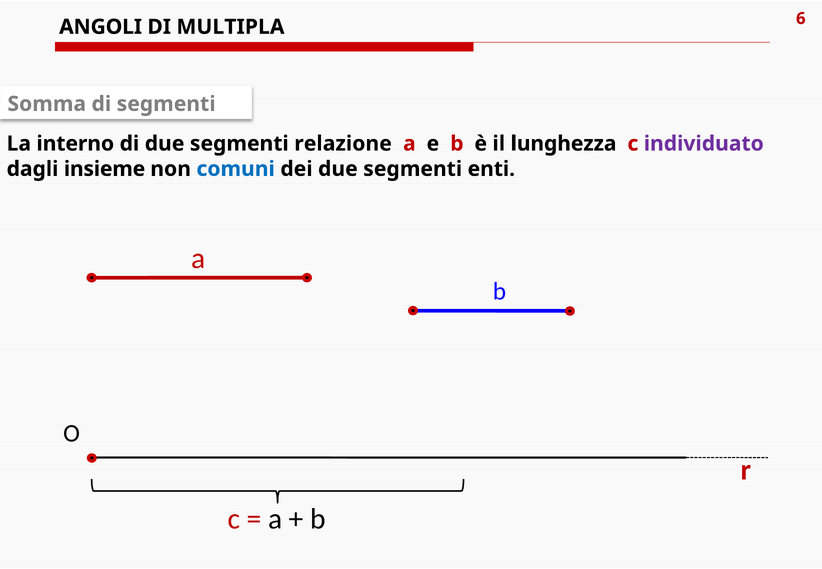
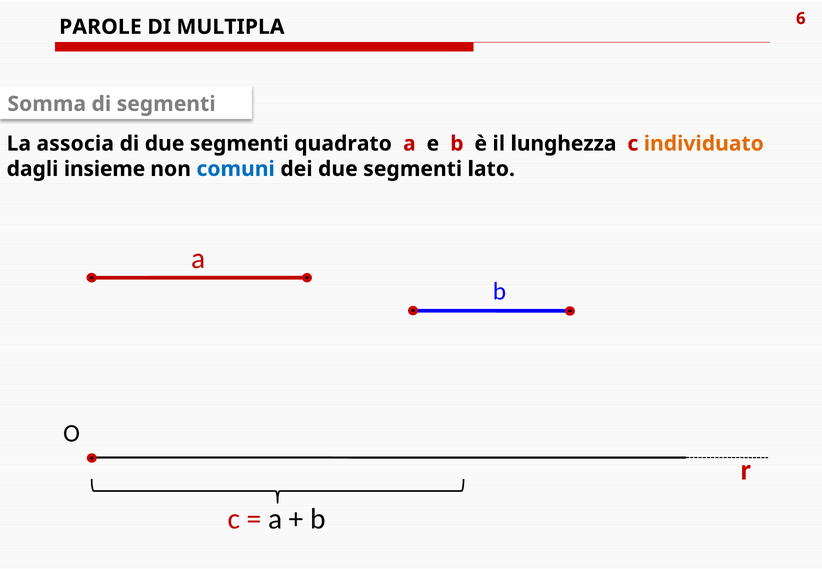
ANGOLI: ANGOLI -> PAROLE (100, 27)
interno: interno -> associa (75, 144)
relazione: relazione -> quadrato (343, 144)
individuato colour: purple -> orange (704, 144)
enti: enti -> lato (491, 169)
